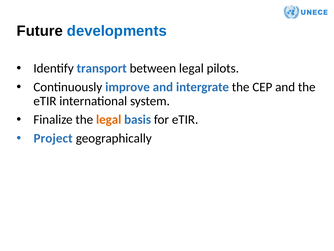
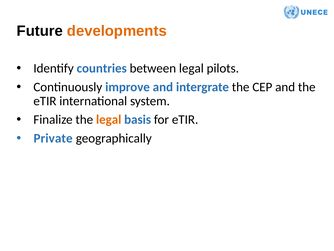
developments colour: blue -> orange (117, 31)
transport: transport -> countries (102, 68)
Project: Project -> Private (53, 138)
